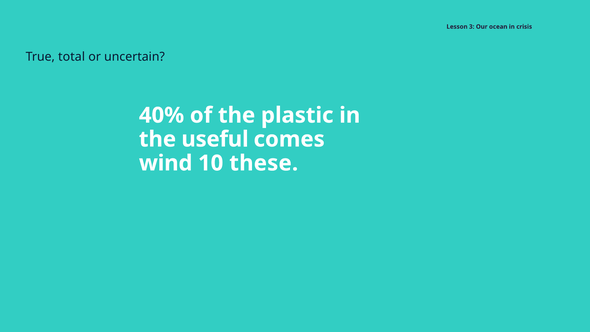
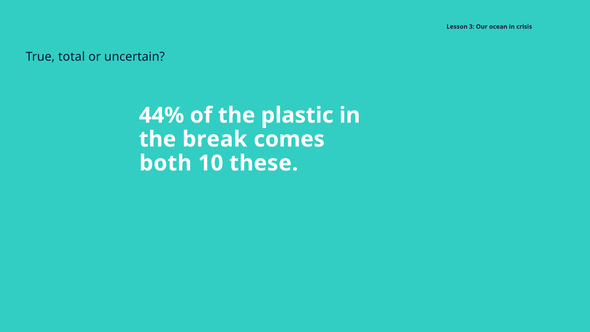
40%: 40% -> 44% (162, 115)
useful: useful -> break (215, 139)
wind: wind -> both (165, 163)
